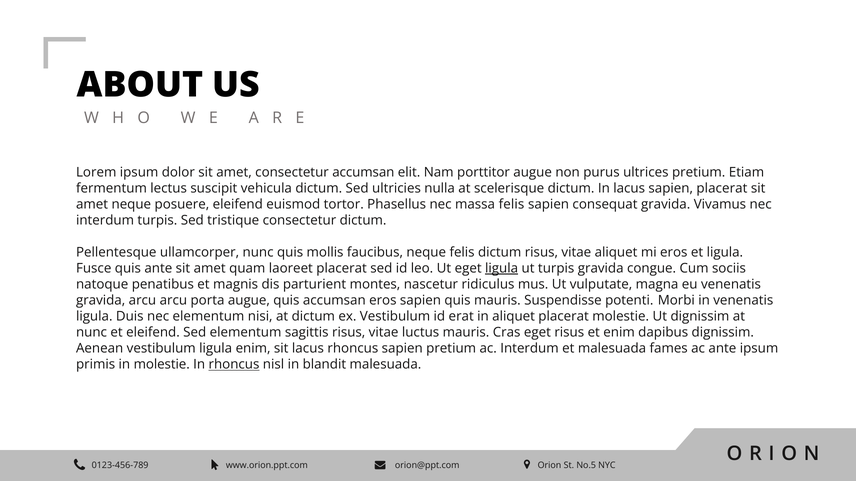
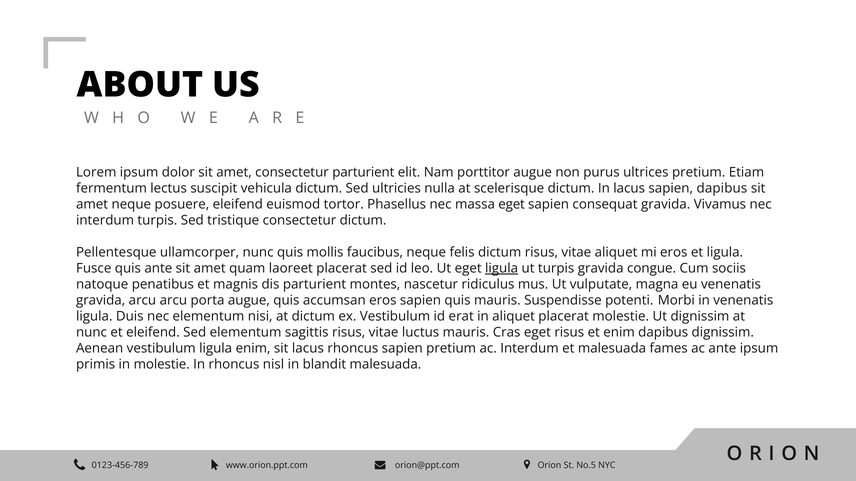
consectetur accumsan: accumsan -> parturient (363, 172)
sapien placerat: placerat -> dapibus (722, 188)
massa felis: felis -> eget (512, 204)
rhoncus underline: present -> none (234, 365)
